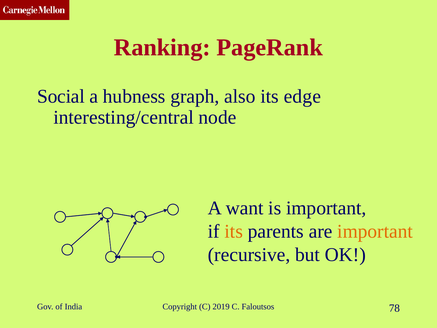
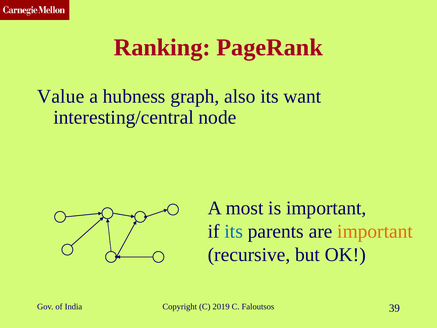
Social: Social -> Value (61, 96)
edge: edge -> want (302, 96)
want: want -> most (245, 208)
its colour: orange -> blue (234, 231)
78: 78 -> 39 (394, 308)
